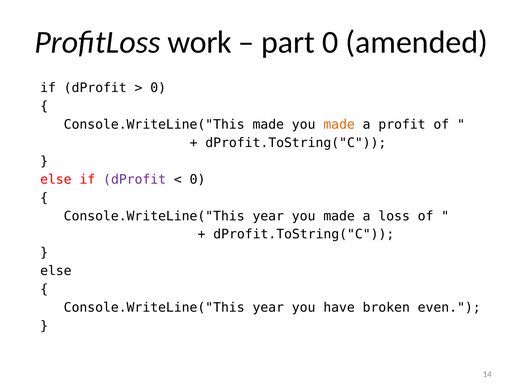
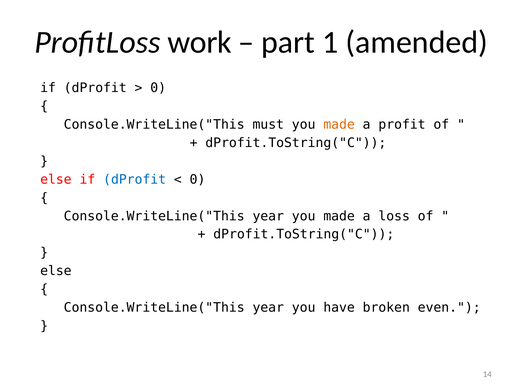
part 0: 0 -> 1 (330, 42)
Console.WriteLine("This made: made -> must (268, 125)
dProfit colour: purple -> blue (135, 180)
